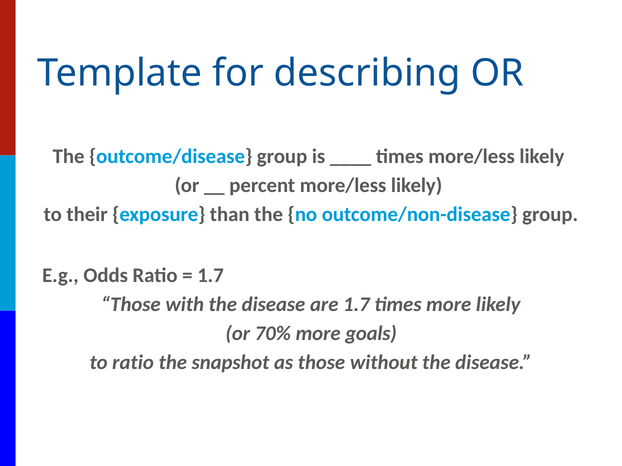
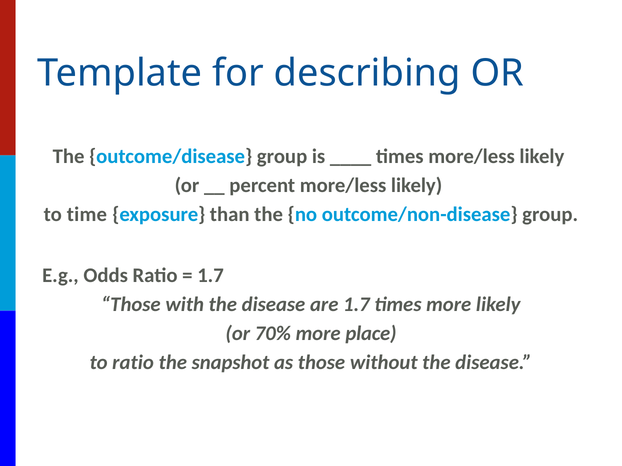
their: their -> time (87, 215)
goals: goals -> place (371, 334)
